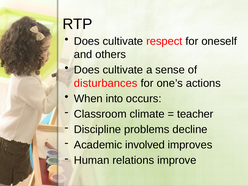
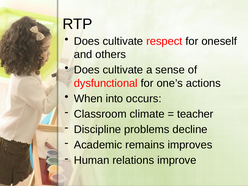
disturbances: disturbances -> dysfunctional (106, 83)
involved: involved -> remains (145, 145)
